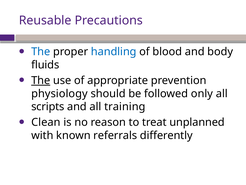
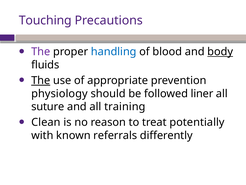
Reusable: Reusable -> Touching (45, 20)
The colour: blue -> purple (41, 52)
body underline: none -> present (220, 52)
only: only -> liner (202, 93)
scripts: scripts -> suture (48, 106)
unplanned: unplanned -> potentially (197, 122)
